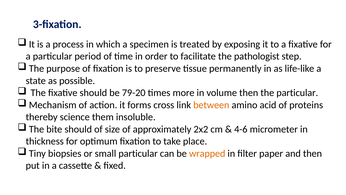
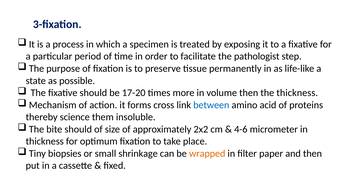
79-20: 79-20 -> 17-20 (134, 93)
the particular: particular -> thickness (297, 93)
between colour: orange -> blue (211, 105)
small particular: particular -> shrinkage (138, 153)
